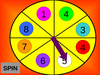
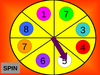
1 4: 4 -> 7 (66, 14)
